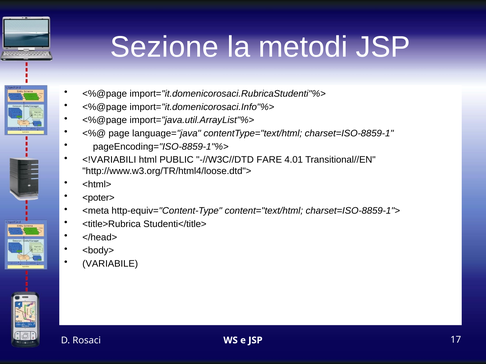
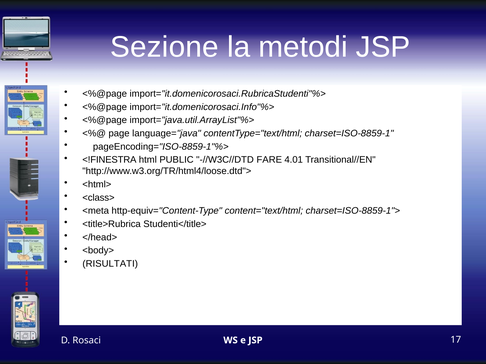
<!VARIABILI: <!VARIABILI -> <!FINESTRA (109, 160)
<poter>: <poter> -> <class> (98, 198)
VARIABILE: VARIABILE -> RISULTATI (110, 264)
